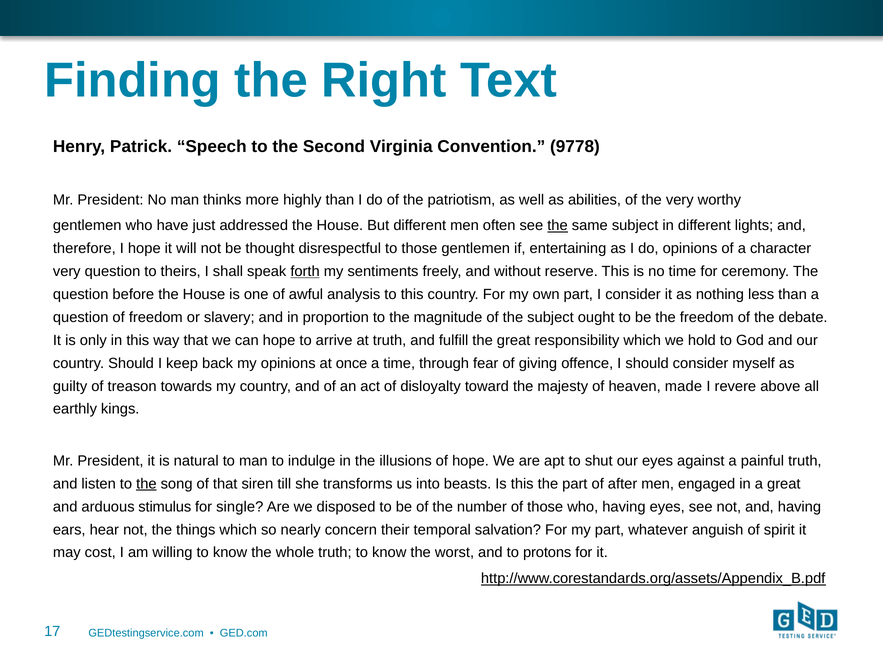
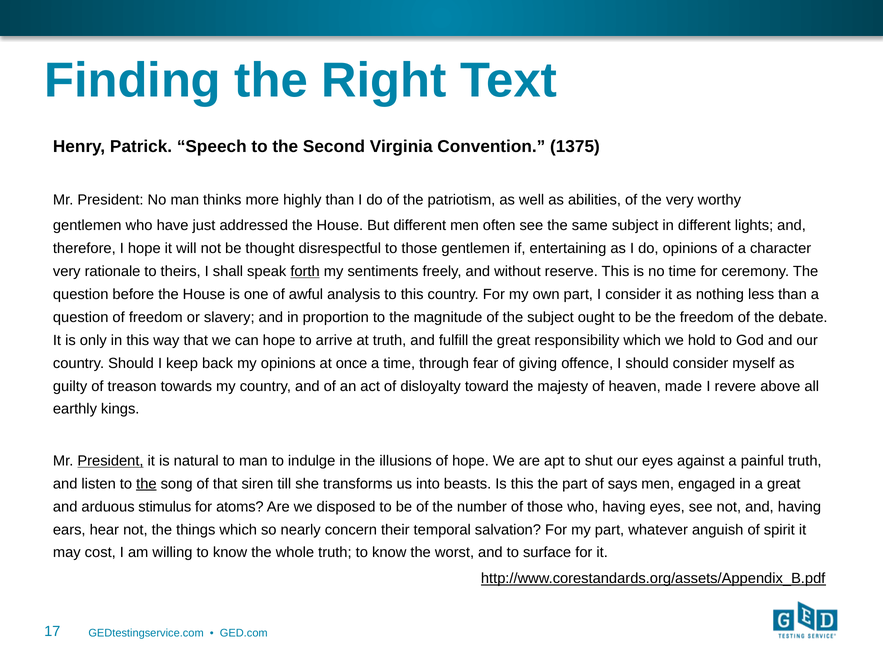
9778: 9778 -> 1375 (575, 147)
the underline: present -> none (558, 226)
very question: question -> rationale (113, 272)
President underline: none -> present (110, 461)
after: after -> says (623, 484)
single: single -> atoms (240, 507)
protons: protons -> surface (547, 553)
